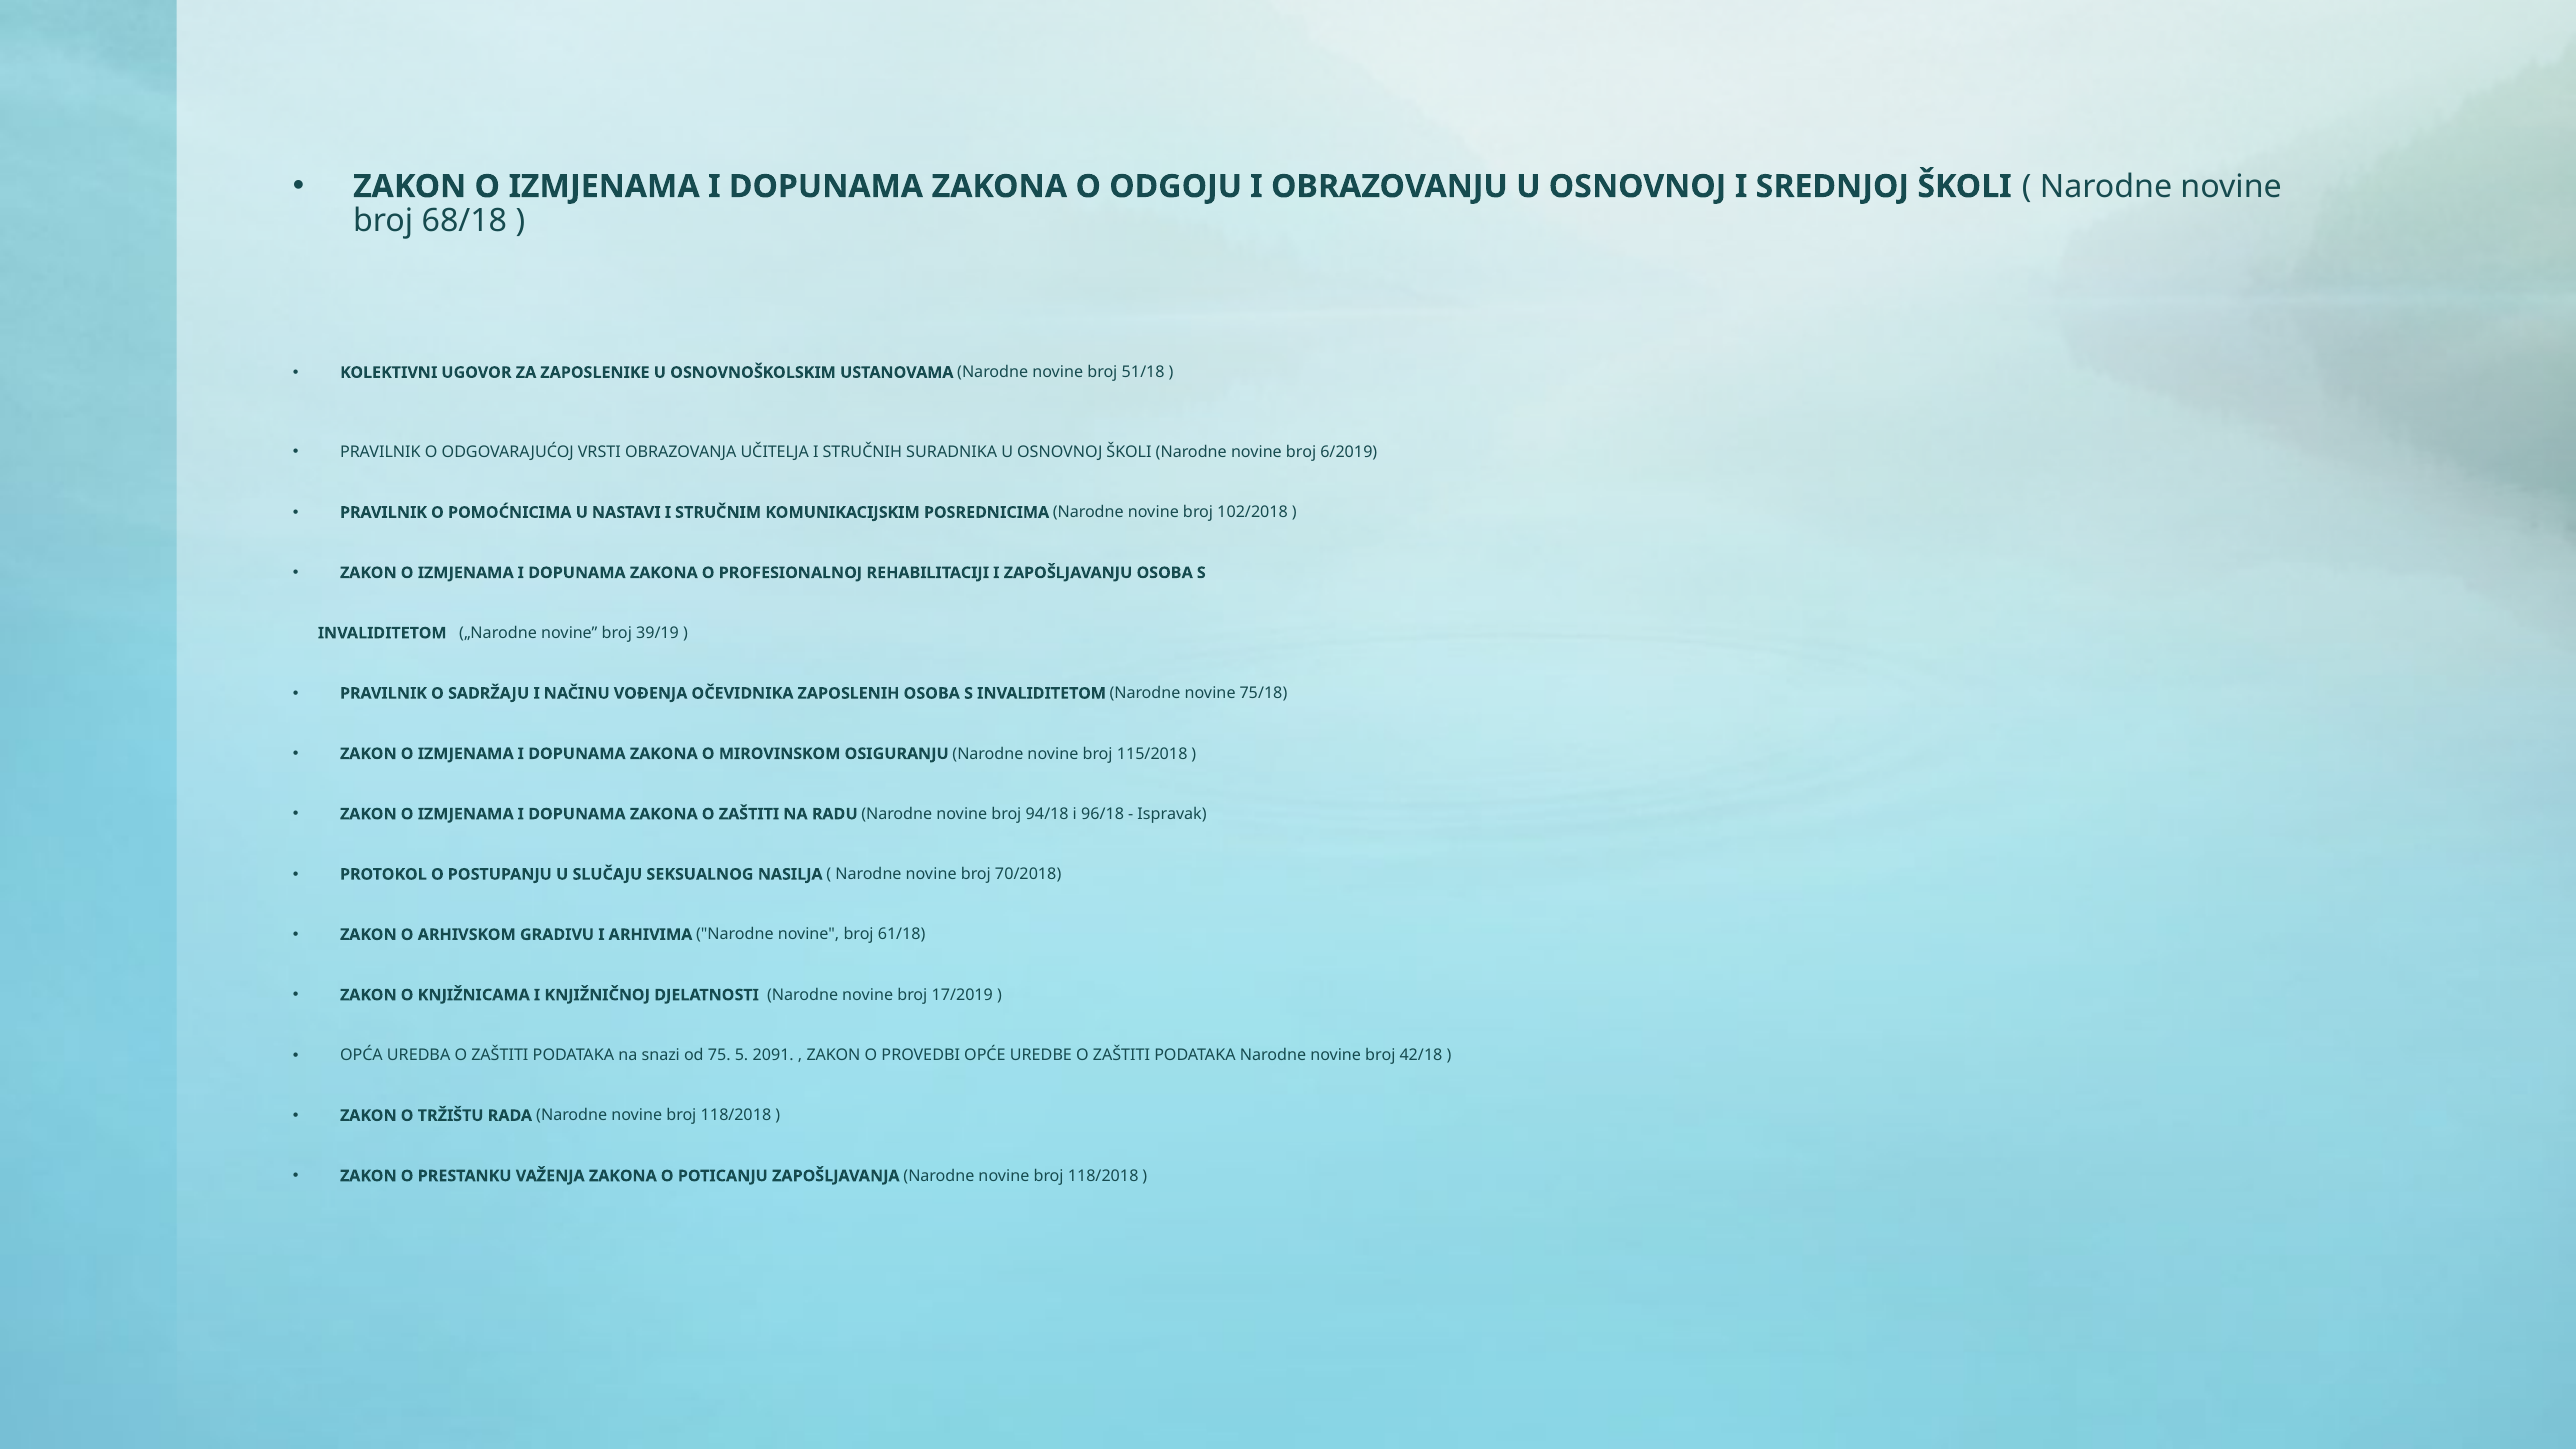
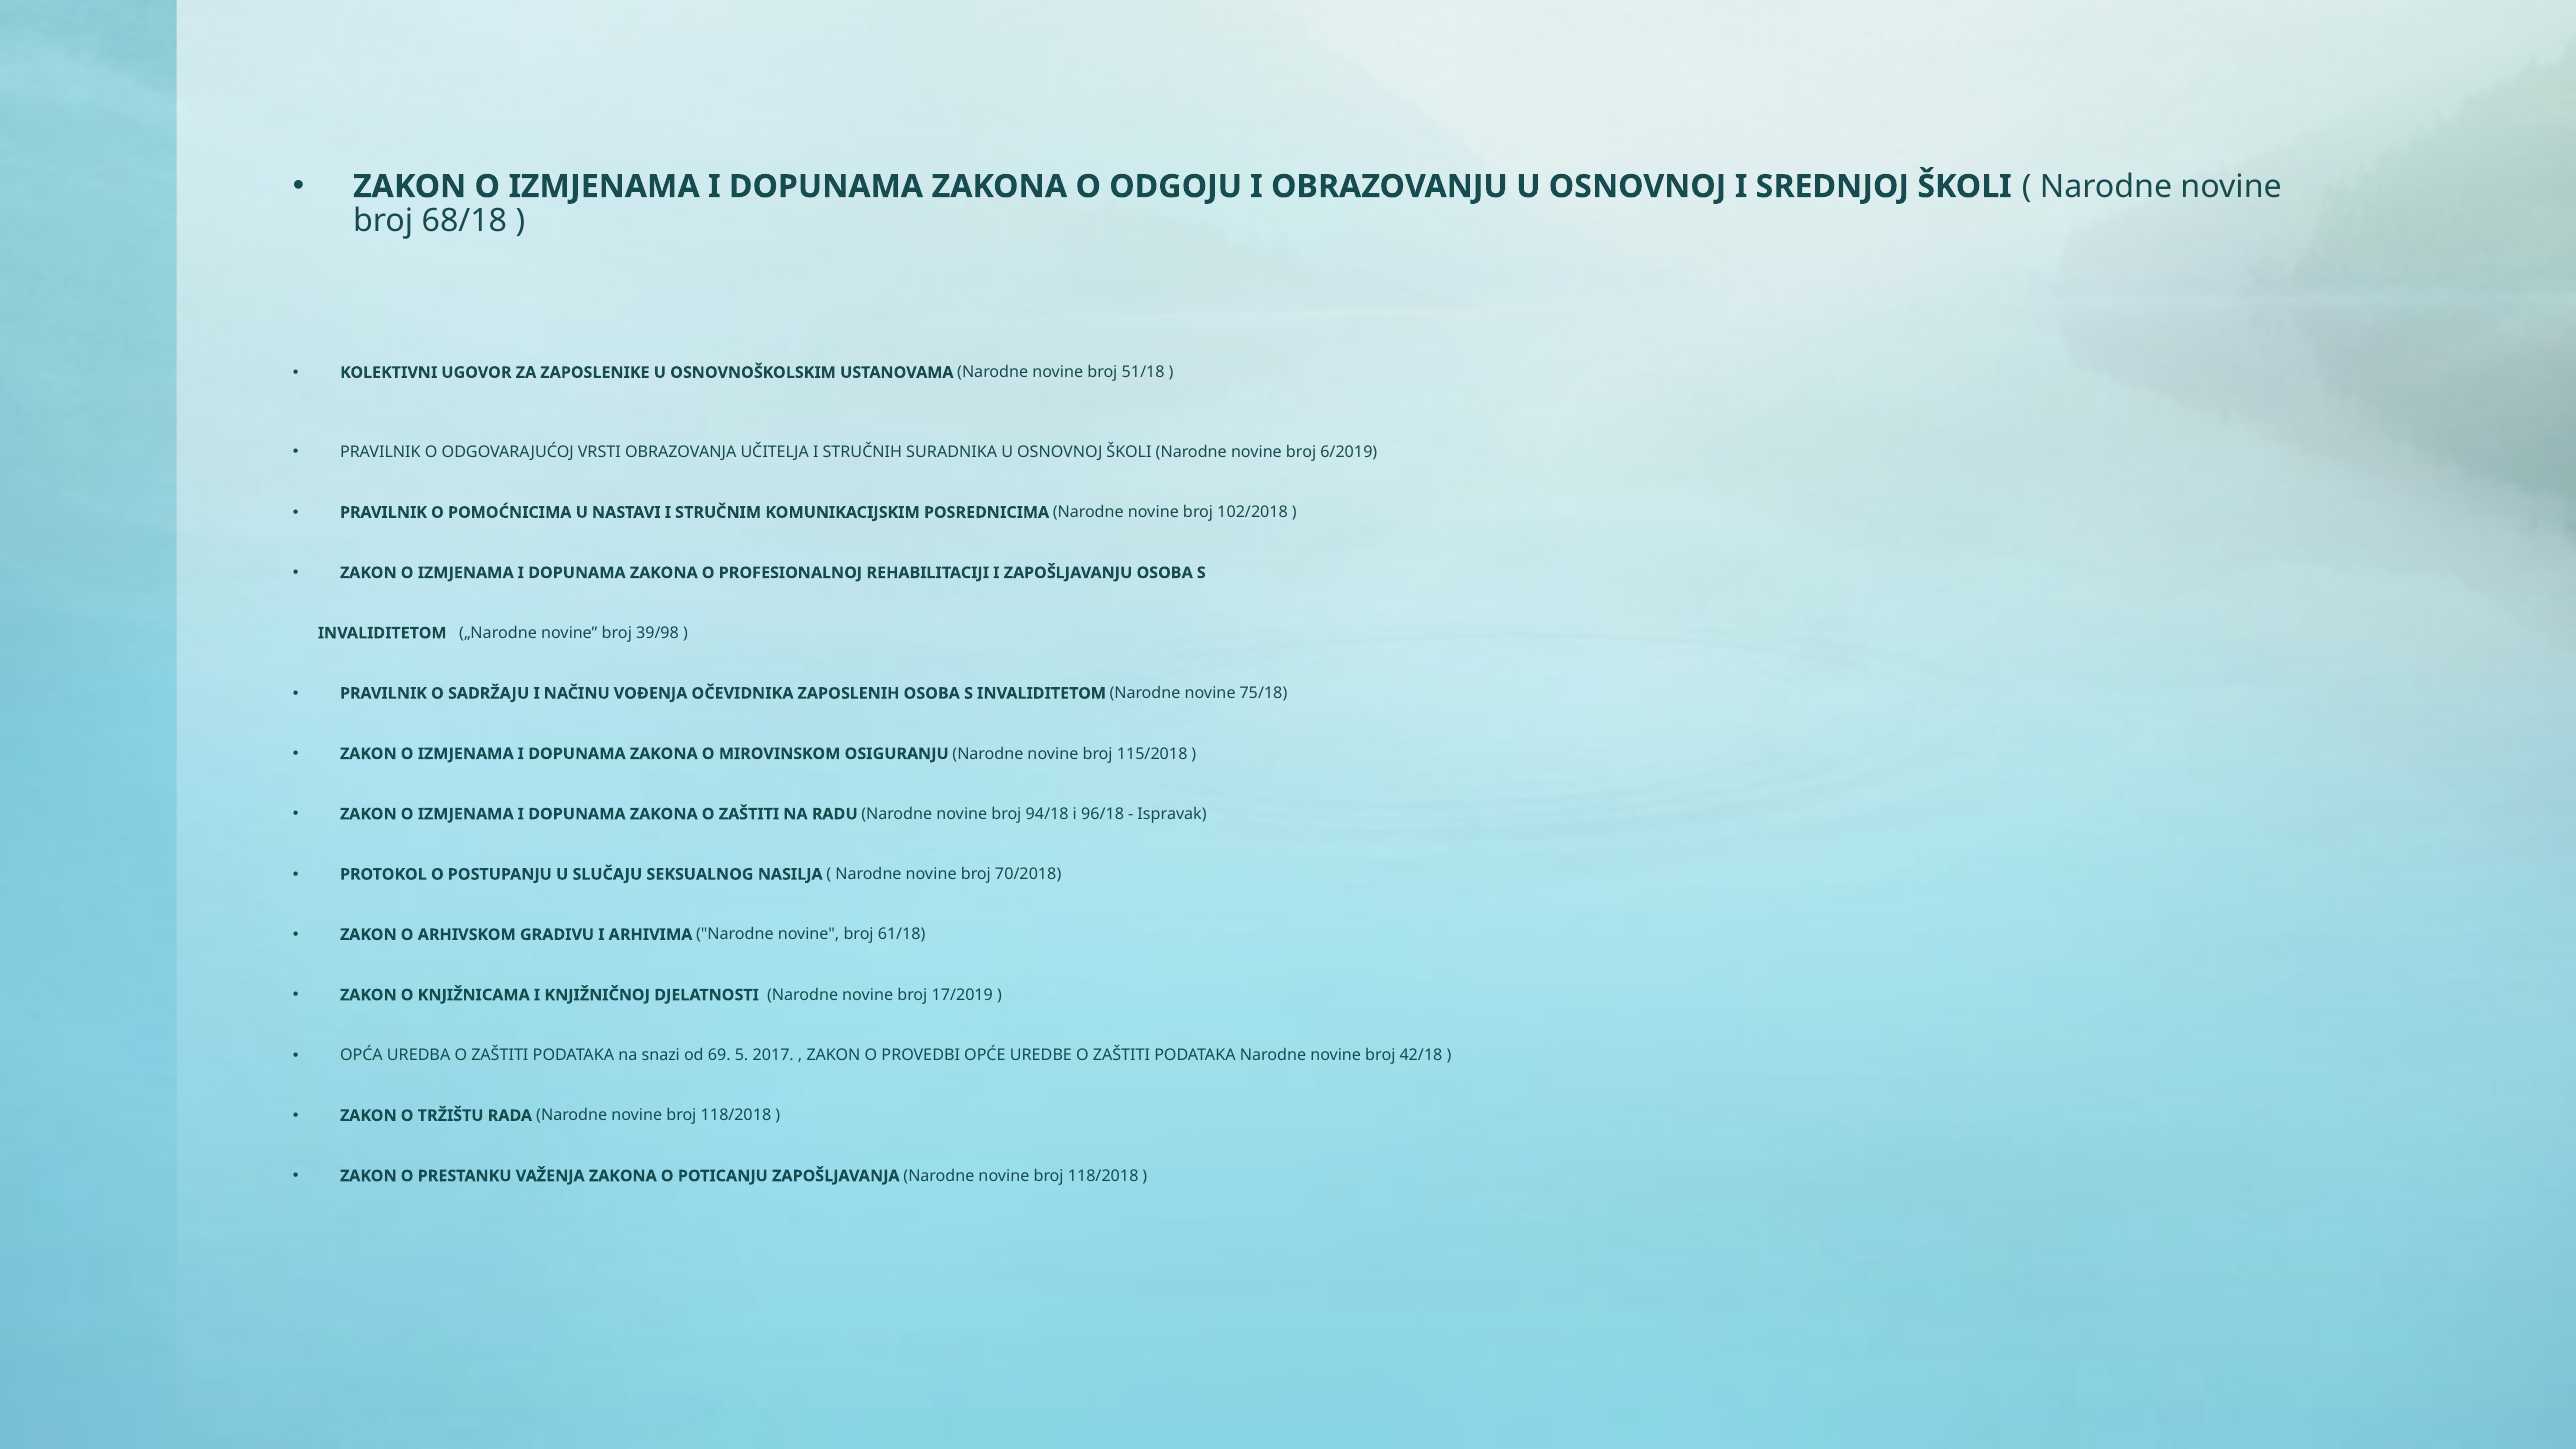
39/19: 39/19 -> 39/98 (658, 633)
75: 75 -> 69 (719, 1056)
2091: 2091 -> 2017 (773, 1056)
